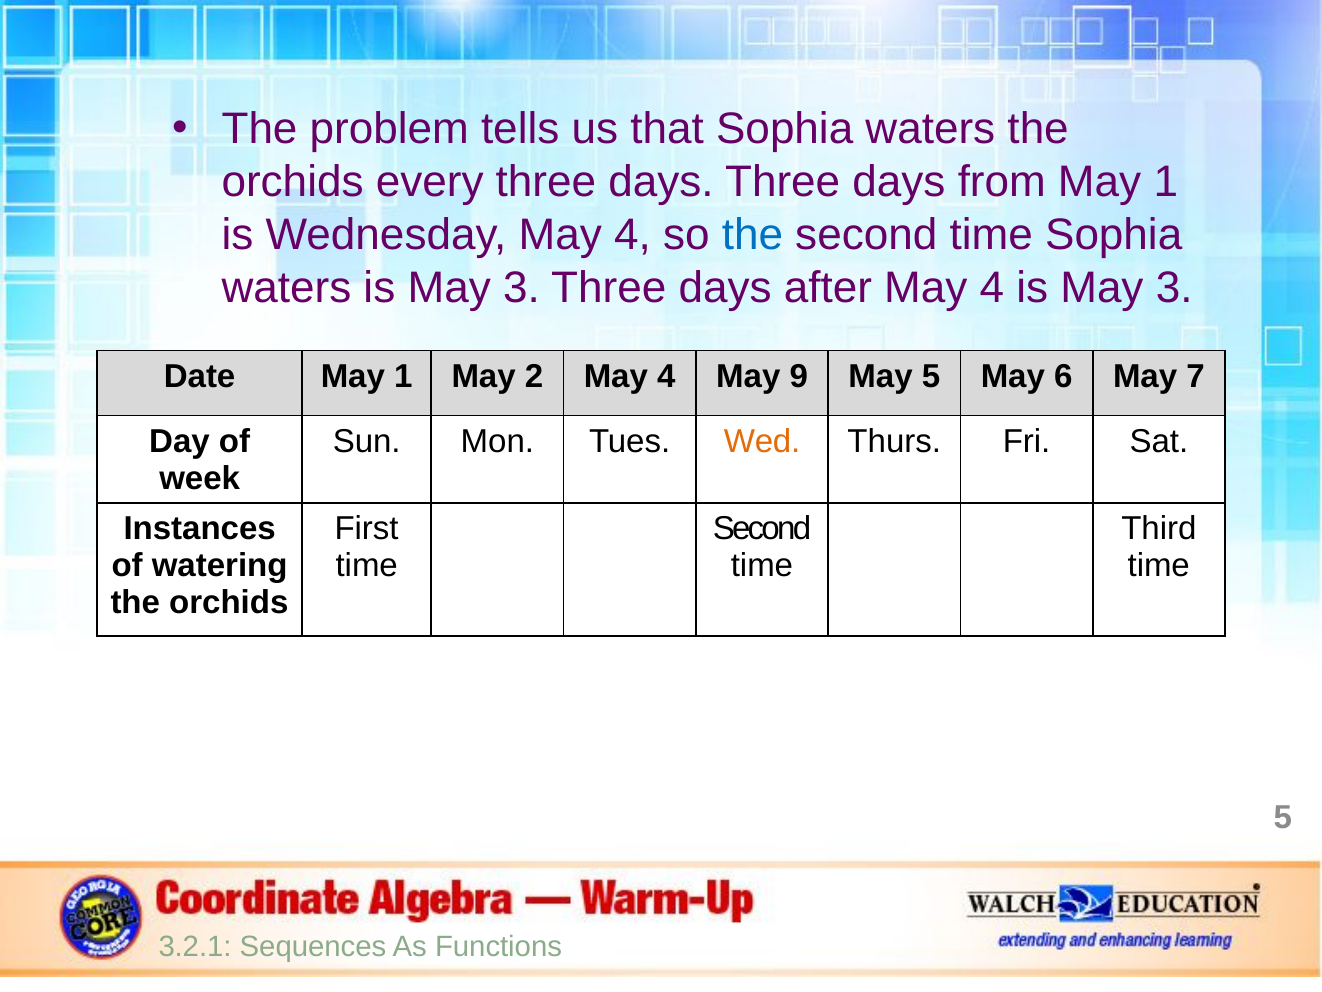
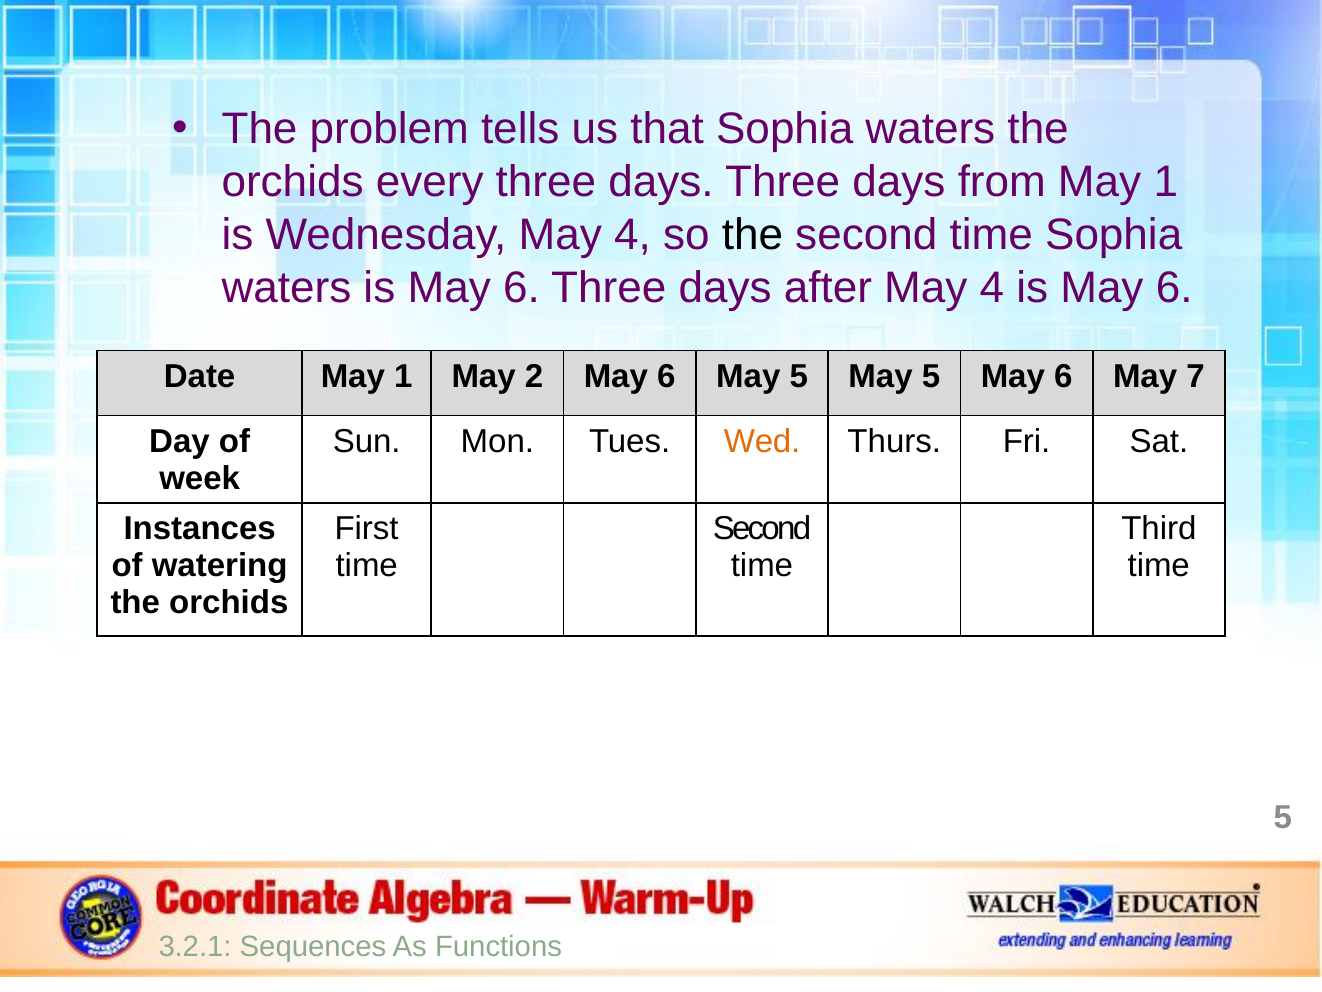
the colour: blue -> black (753, 235)
waters is May 3: 3 -> 6 (521, 288)
4 is May 3: 3 -> 6 (1174, 288)
2 May 4: 4 -> 6 (666, 376)
9: 9 -> 5 (799, 376)
